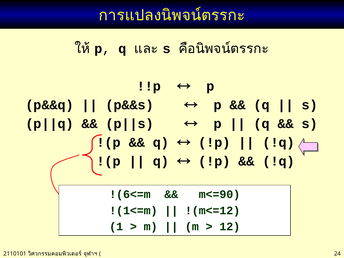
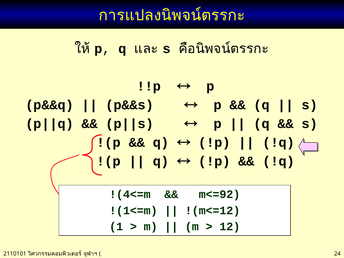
!(6<=m: !(6<=m -> !(4<=m (130, 194)
m<=90: m<=90 -> m<=92 (219, 194)
